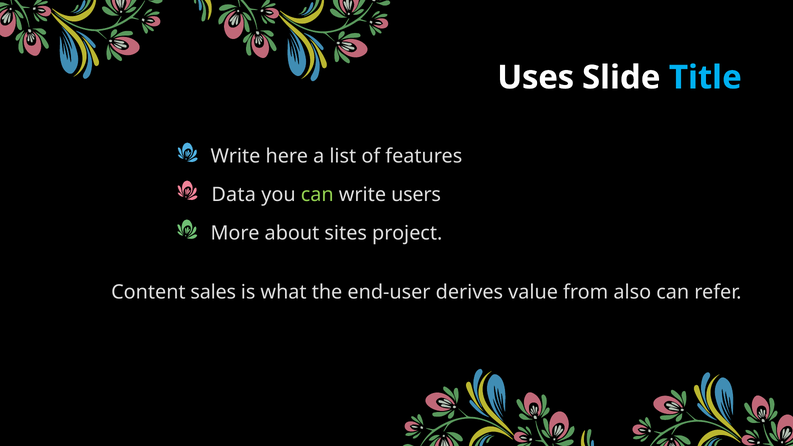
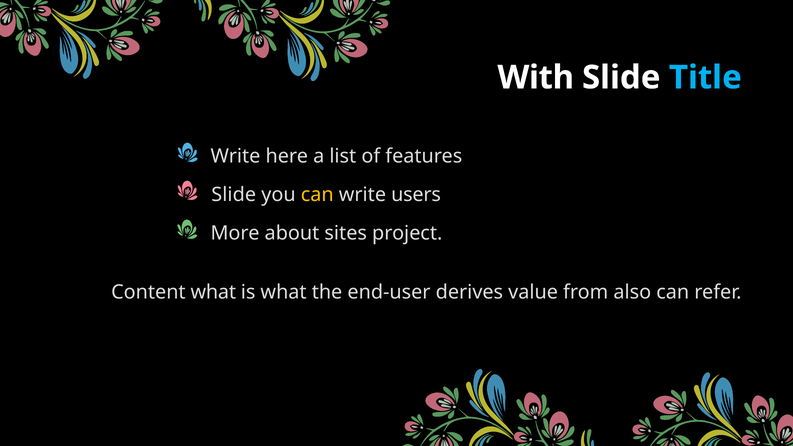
Uses: Uses -> With (536, 78)
Data: Data -> Slide (234, 195)
can colour: light green -> yellow (317, 195)
Content sales: sales -> what (213, 292)
